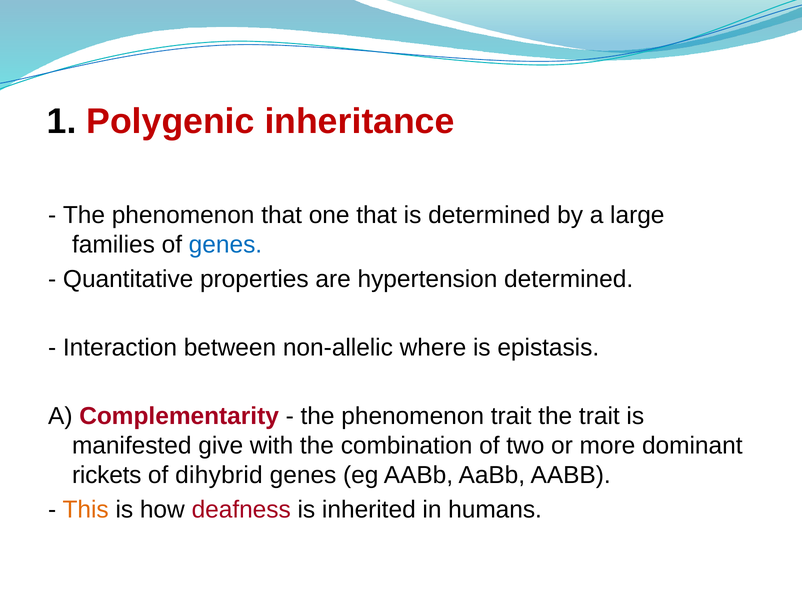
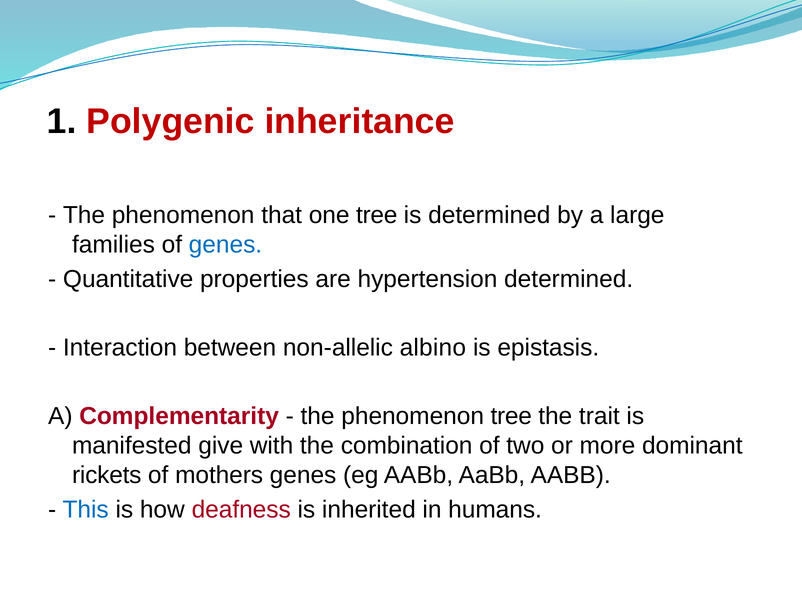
one that: that -> tree (377, 215)
where: where -> albino (433, 347)
phenomenon trait: trait -> tree (511, 416)
dihybrid: dihybrid -> mothers (219, 475)
This colour: orange -> blue (86, 509)
